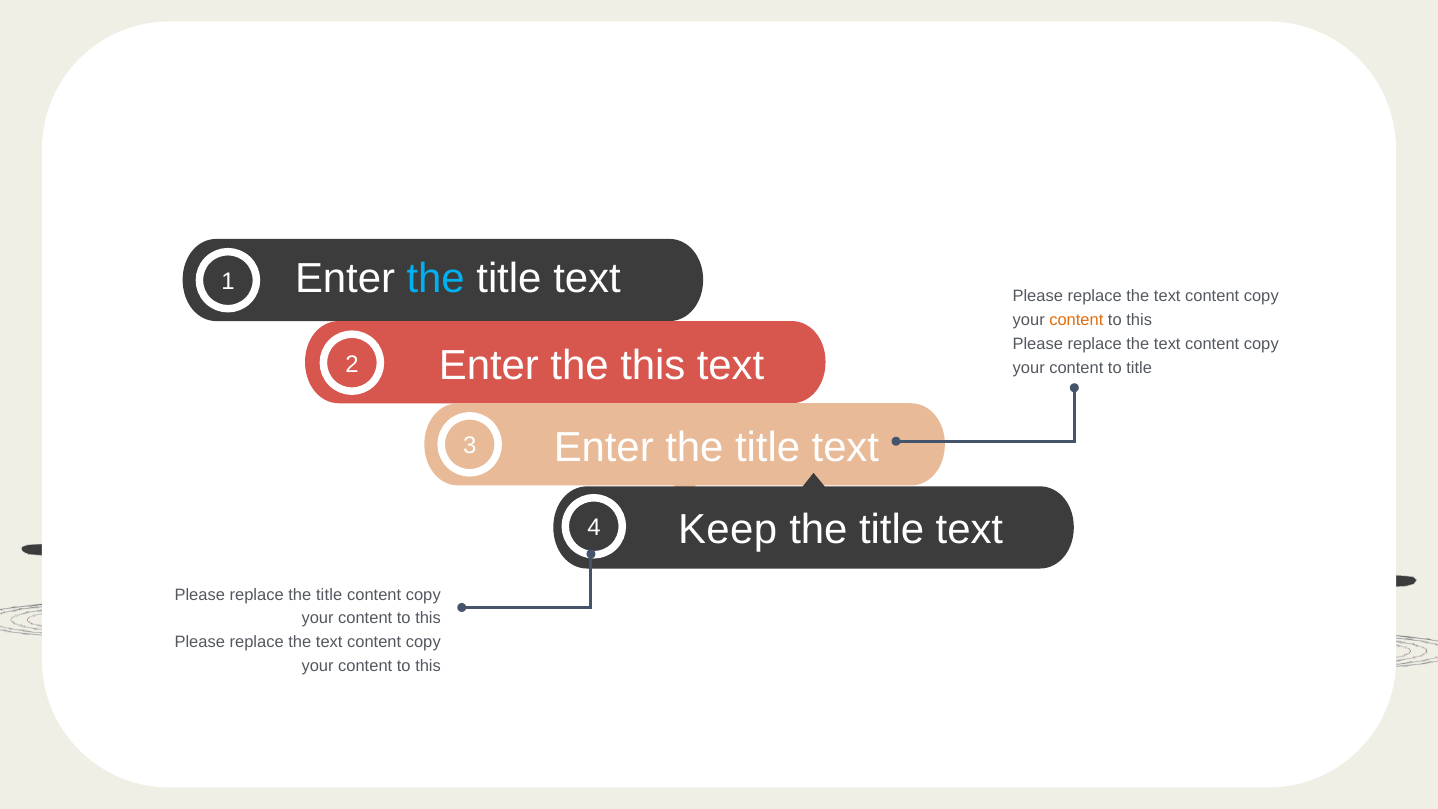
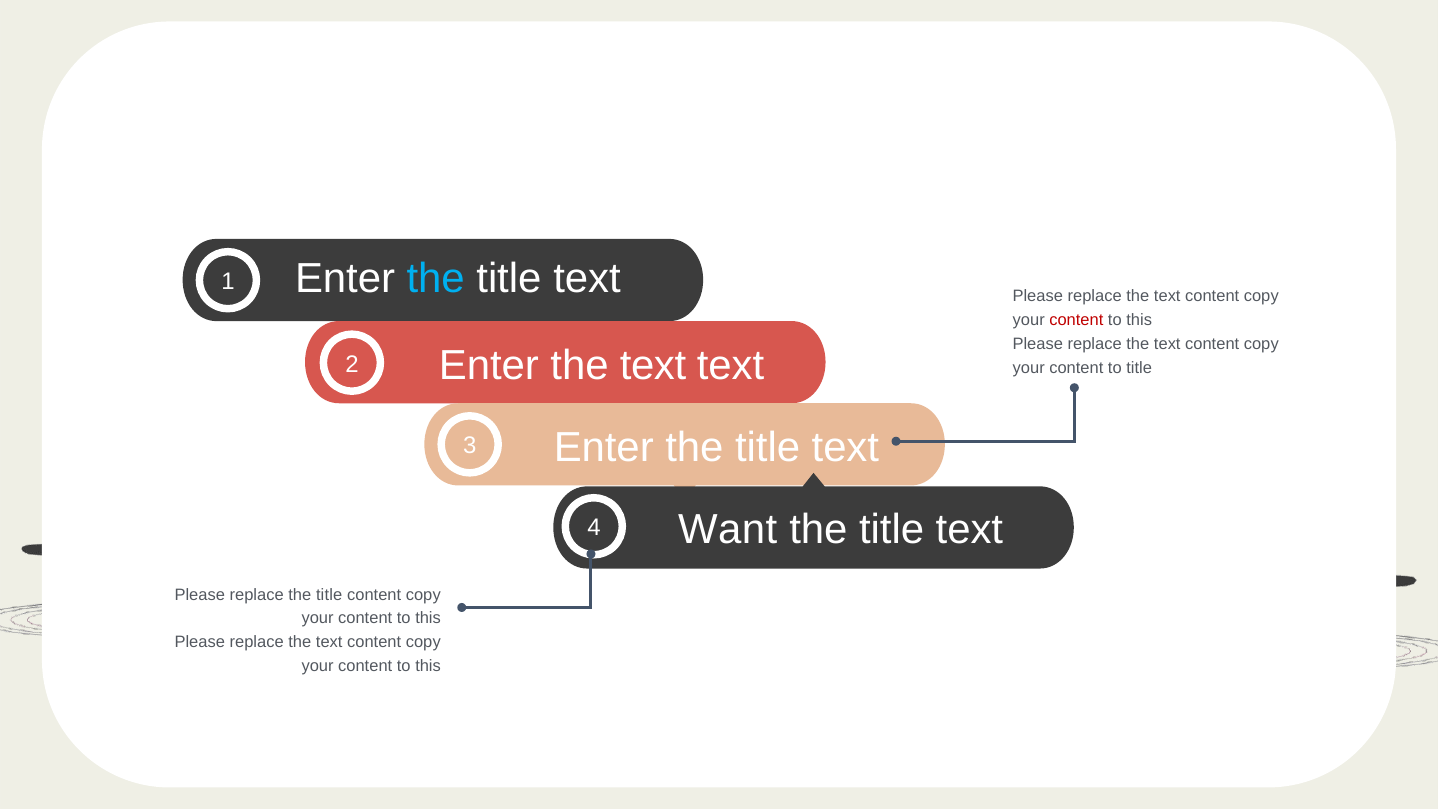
content colour: orange -> red (1076, 320)
Enter the this: this -> text (653, 365)
Keep: Keep -> Want (728, 529)
